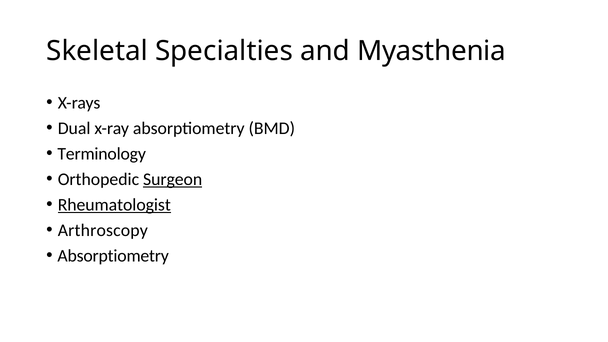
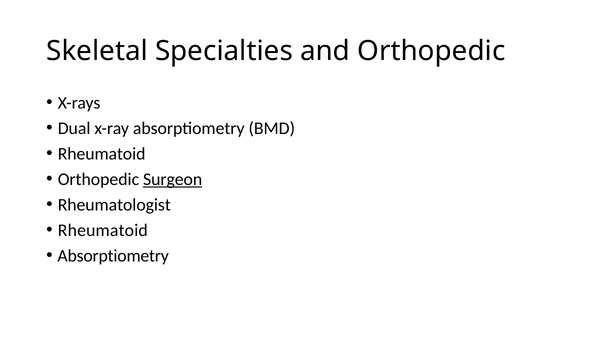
and Myasthenia: Myasthenia -> Orthopedic (431, 51)
Terminology: Terminology -> Rheumatoid (102, 154)
Rheumatologist underline: present -> none (114, 205)
Arthroscopy: Arthroscopy -> Rheumatoid (103, 230)
